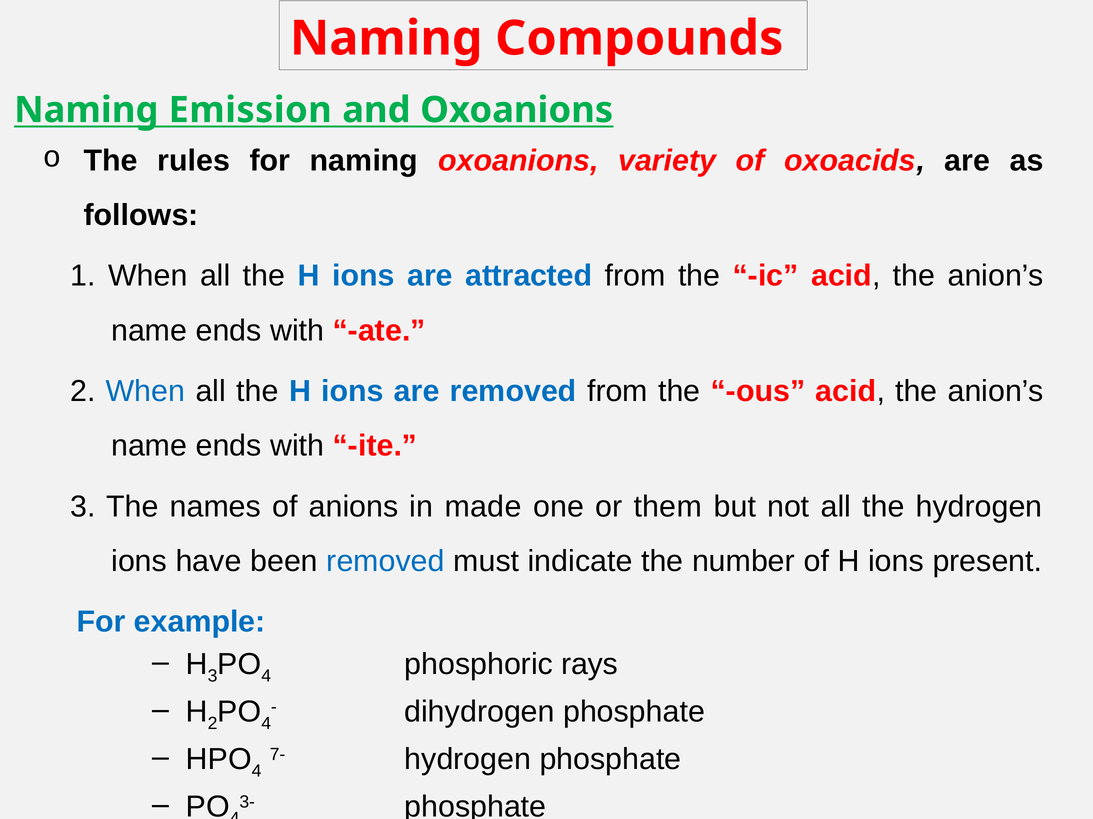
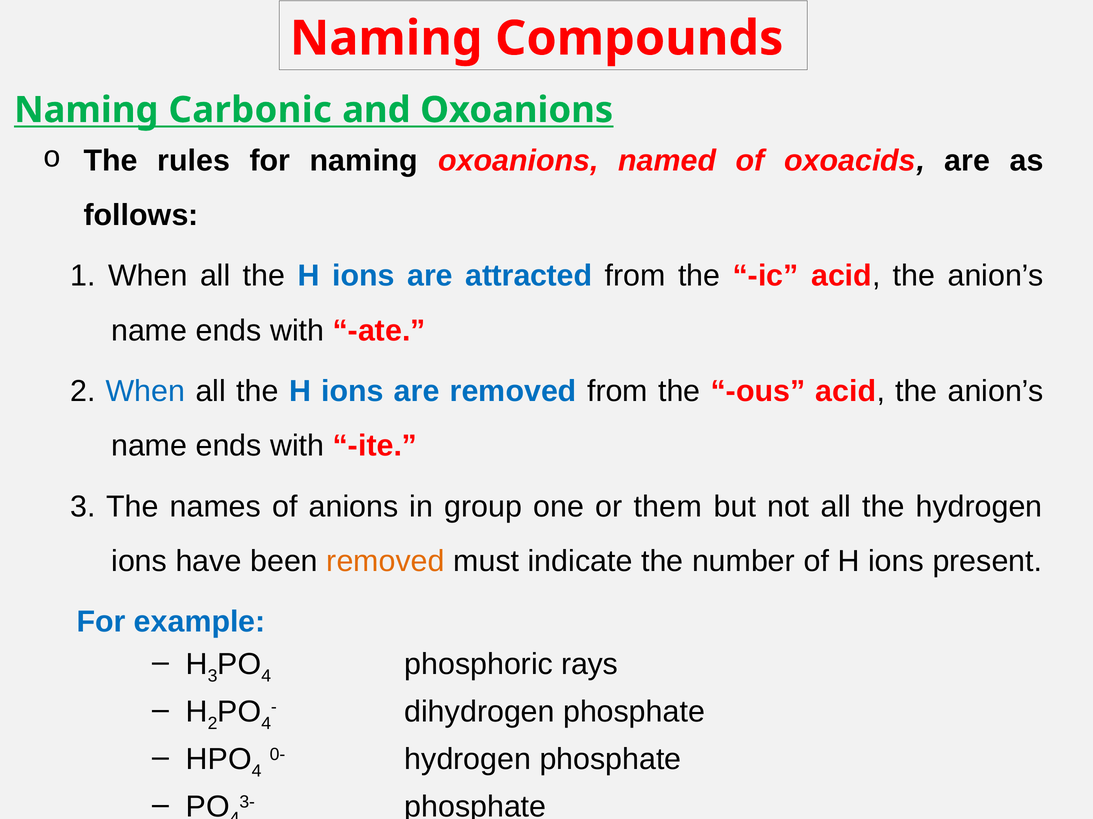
Emission: Emission -> Carbonic (250, 110)
variety: variety -> named (667, 161)
made: made -> group (483, 507)
removed colour: blue -> orange (386, 562)
7-: 7- -> 0- (277, 755)
